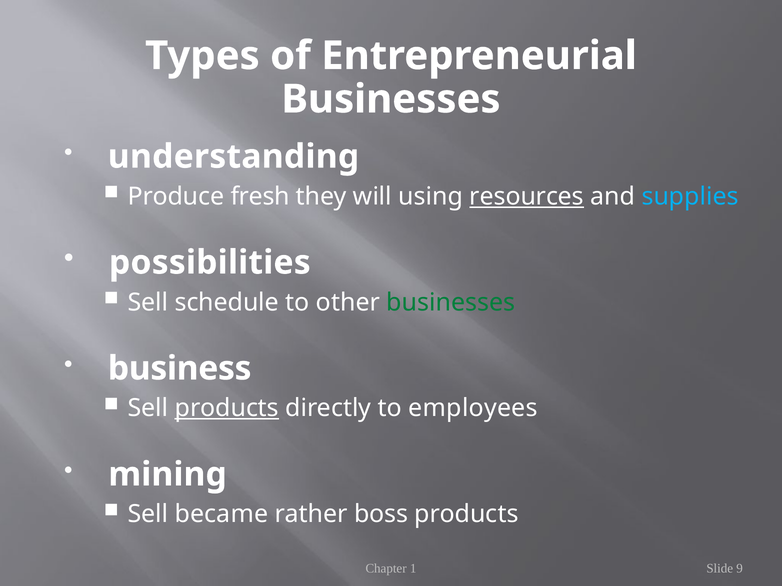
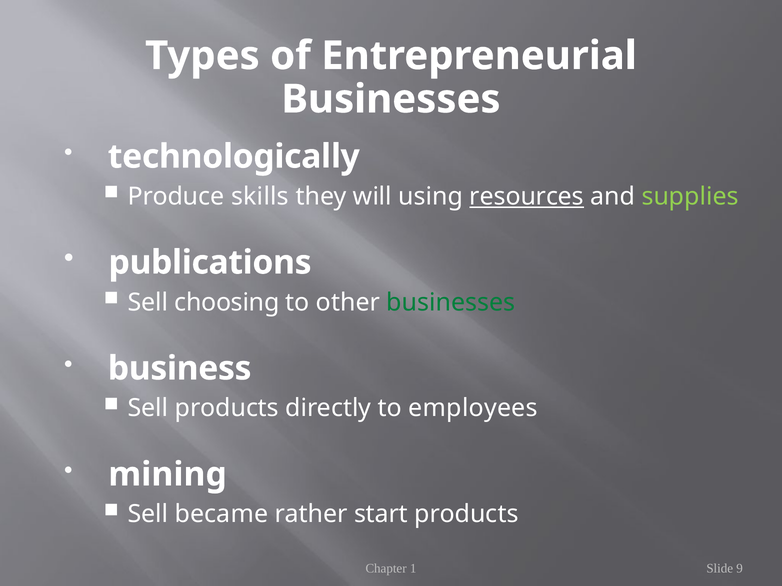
understanding: understanding -> technologically (234, 157)
fresh: fresh -> skills (260, 197)
supplies colour: light blue -> light green (690, 197)
possibilities: possibilities -> publications (210, 263)
schedule: schedule -> choosing (227, 303)
products underline: present -> none (227, 409)
boss: boss -> start (381, 515)
